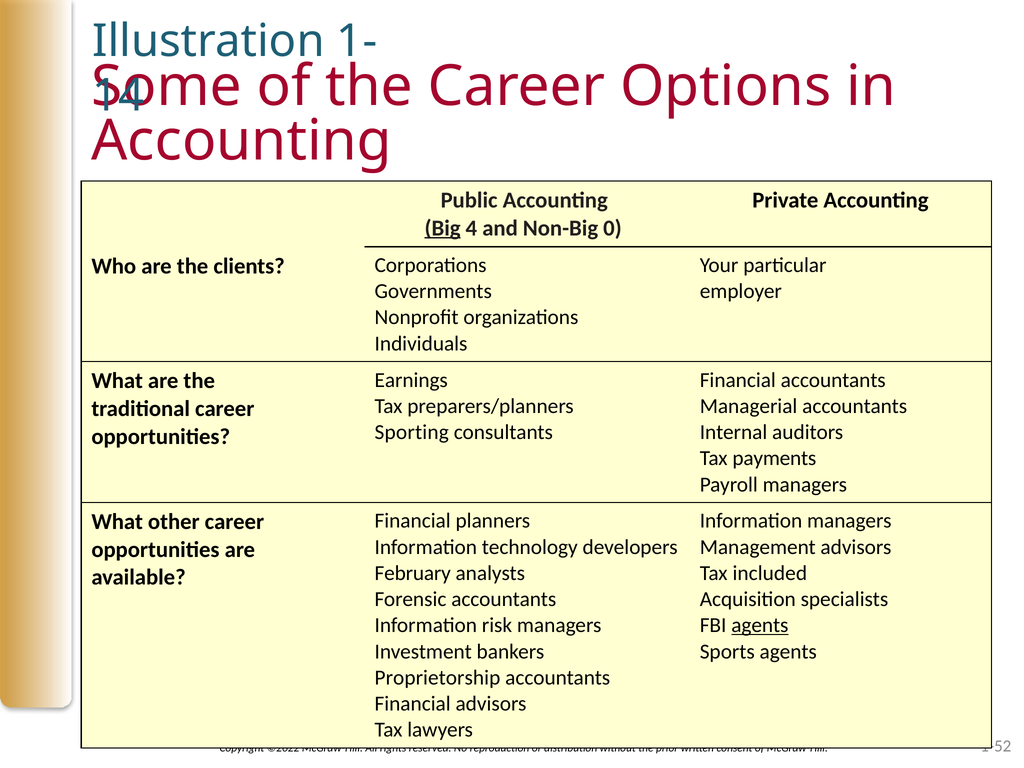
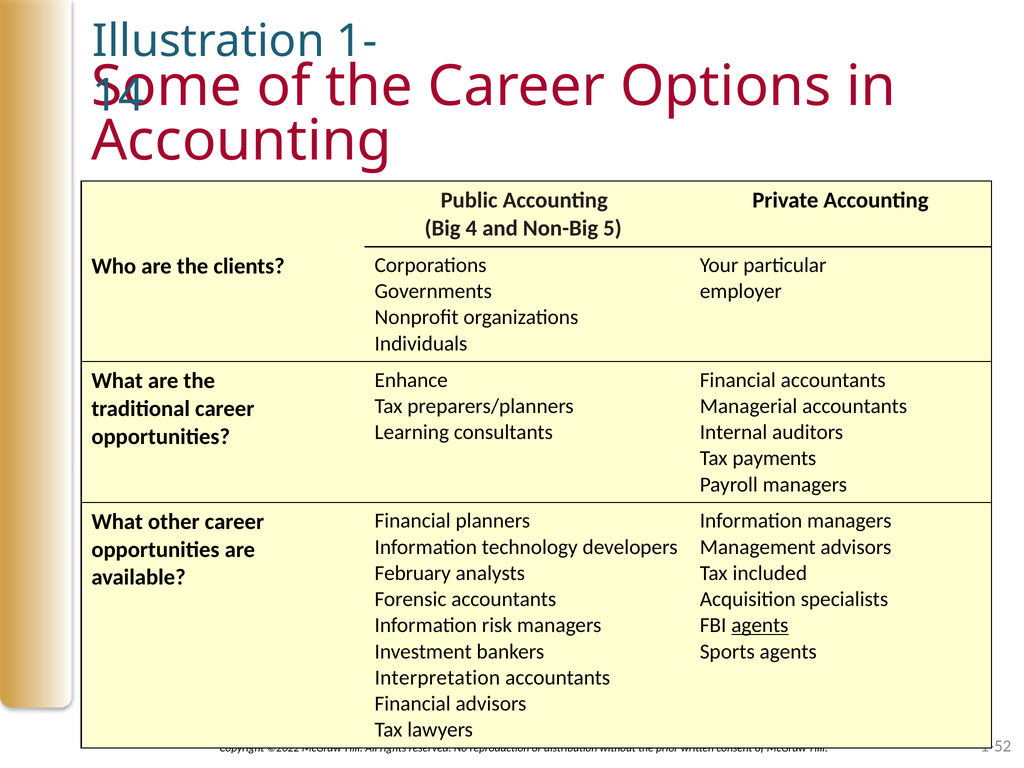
Big underline: present -> none (443, 228)
0: 0 -> 5 (613, 228)
Earnings: Earnings -> Enhance (411, 380)
Sporting: Sporting -> Learning (412, 432)
Proprietorship: Proprietorship -> Interpretation (437, 678)
